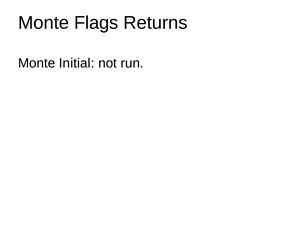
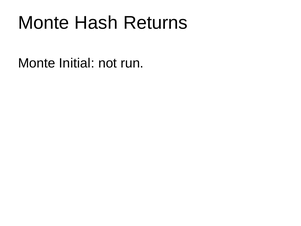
Flags: Flags -> Hash (96, 23)
